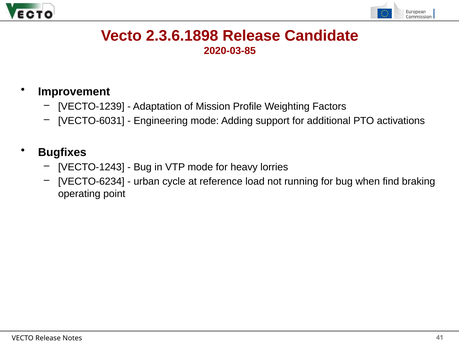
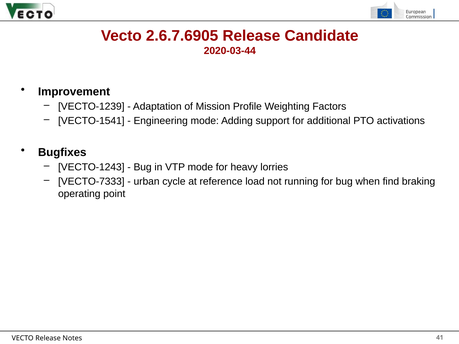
2.3.6.1898: 2.3.6.1898 -> 2.6.7.6905 (182, 36)
2020-03-85: 2020-03-85 -> 2020-03-44 (230, 51)
VECTO-6031: VECTO-6031 -> VECTO-1541 (91, 121)
VECTO-6234: VECTO-6234 -> VECTO-7333 (91, 182)
